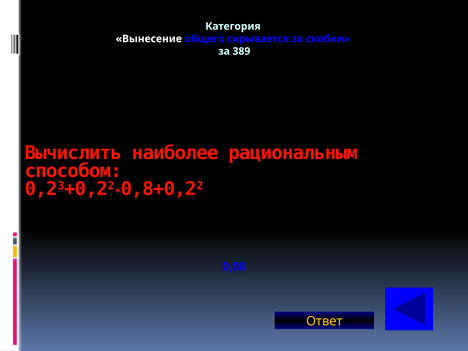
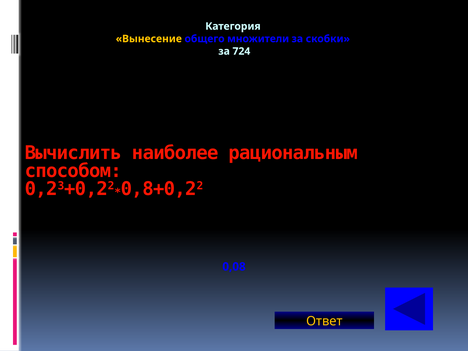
Вынесение colour: white -> yellow (149, 39)
скрывается: скрывается -> множители (258, 39)
389: 389 -> 724 (241, 51)
